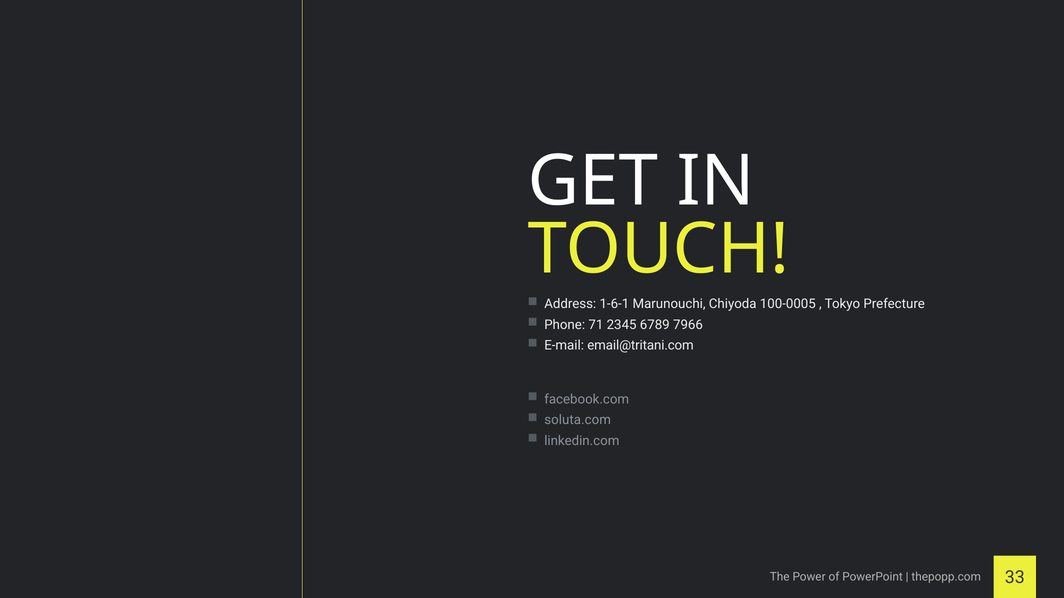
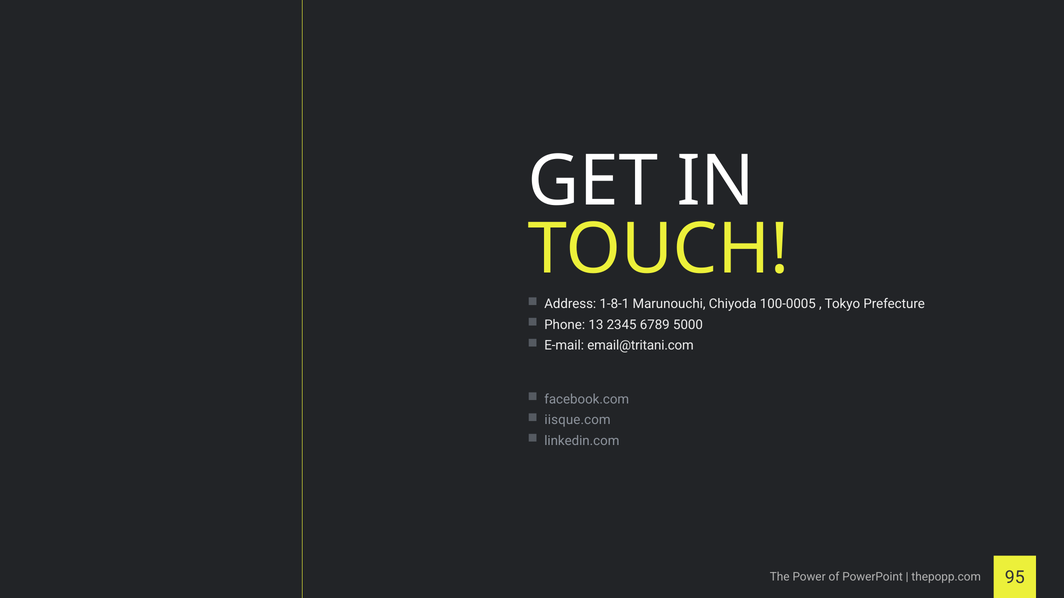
1-6-1: 1-6-1 -> 1-8-1 (614, 304)
71: 71 -> 13 (596, 325)
7966: 7966 -> 5000 (688, 325)
soluta.com: soluta.com -> iisque.com (578, 420)
33: 33 -> 95 (1015, 578)
